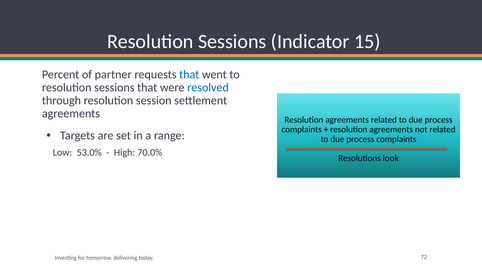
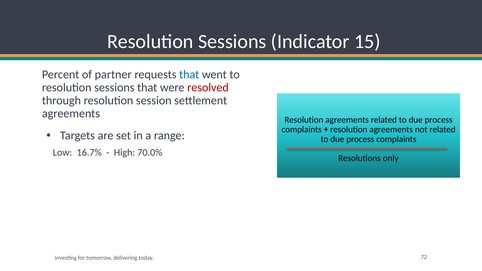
resolved colour: blue -> red (208, 88)
53.0%: 53.0% -> 16.7% (89, 153)
look: look -> only (391, 158)
